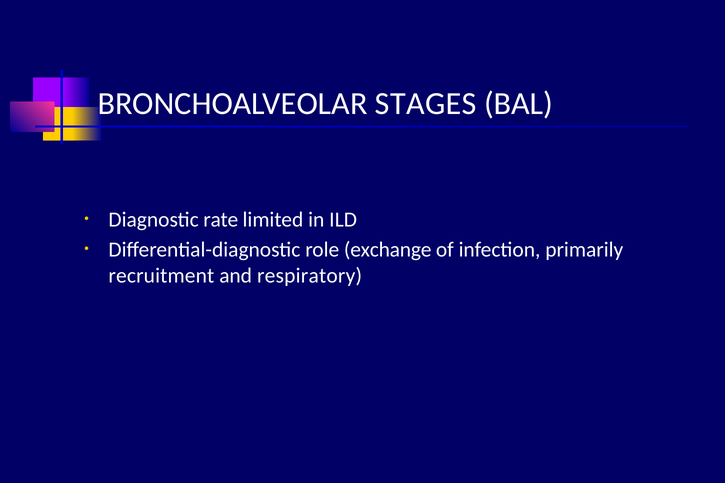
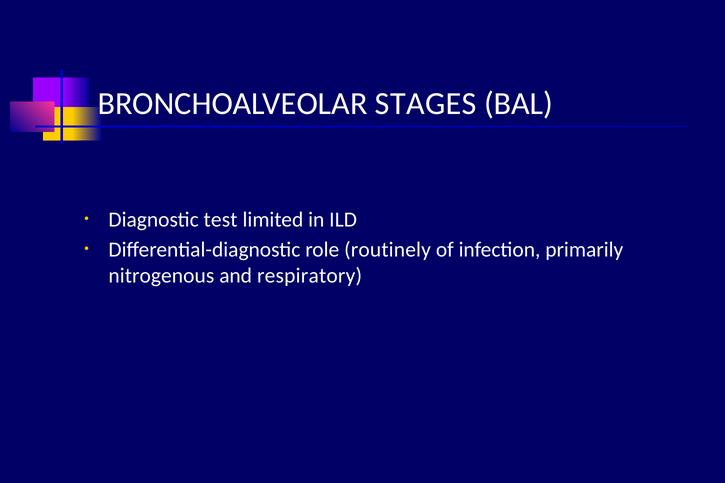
rate: rate -> test (221, 220)
exchange: exchange -> routinely (388, 250)
recruitment: recruitment -> nitrogenous (161, 276)
